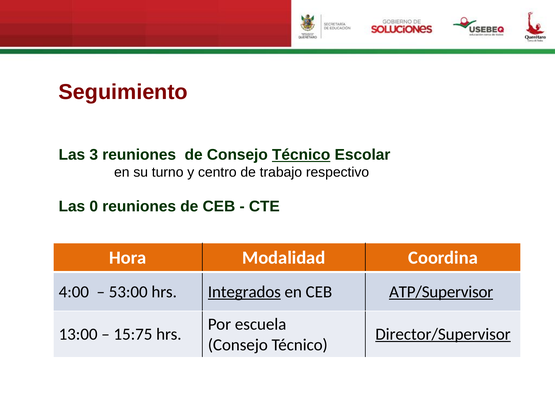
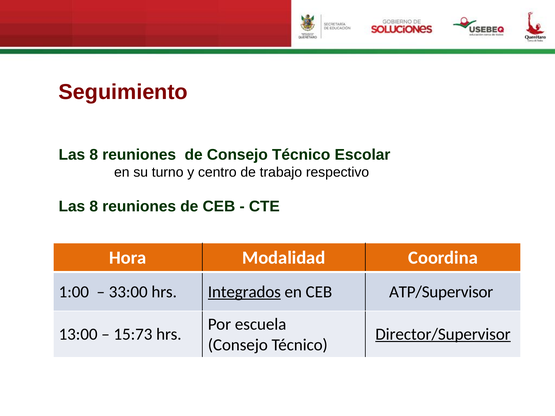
3: 3 -> 8 (94, 155)
Técnico underline: present -> none (301, 155)
0: 0 -> 8 (94, 207)
4:00: 4:00 -> 1:00 (74, 292)
53:00: 53:00 -> 33:00 (128, 292)
ATP/Supervisor underline: present -> none (441, 292)
15:75: 15:75 -> 15:73 (133, 335)
